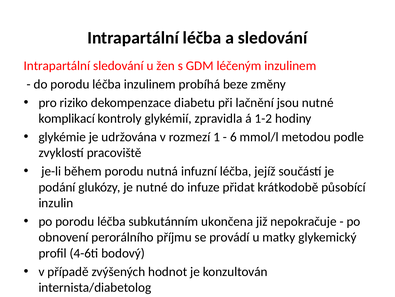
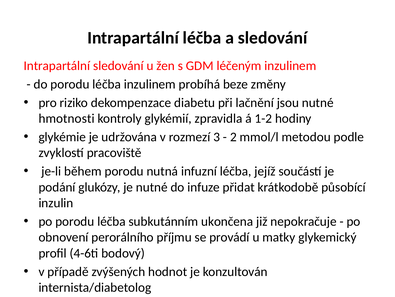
komplikací: komplikací -> hmotnosti (67, 118)
1: 1 -> 3 (217, 137)
6: 6 -> 2 (233, 137)
